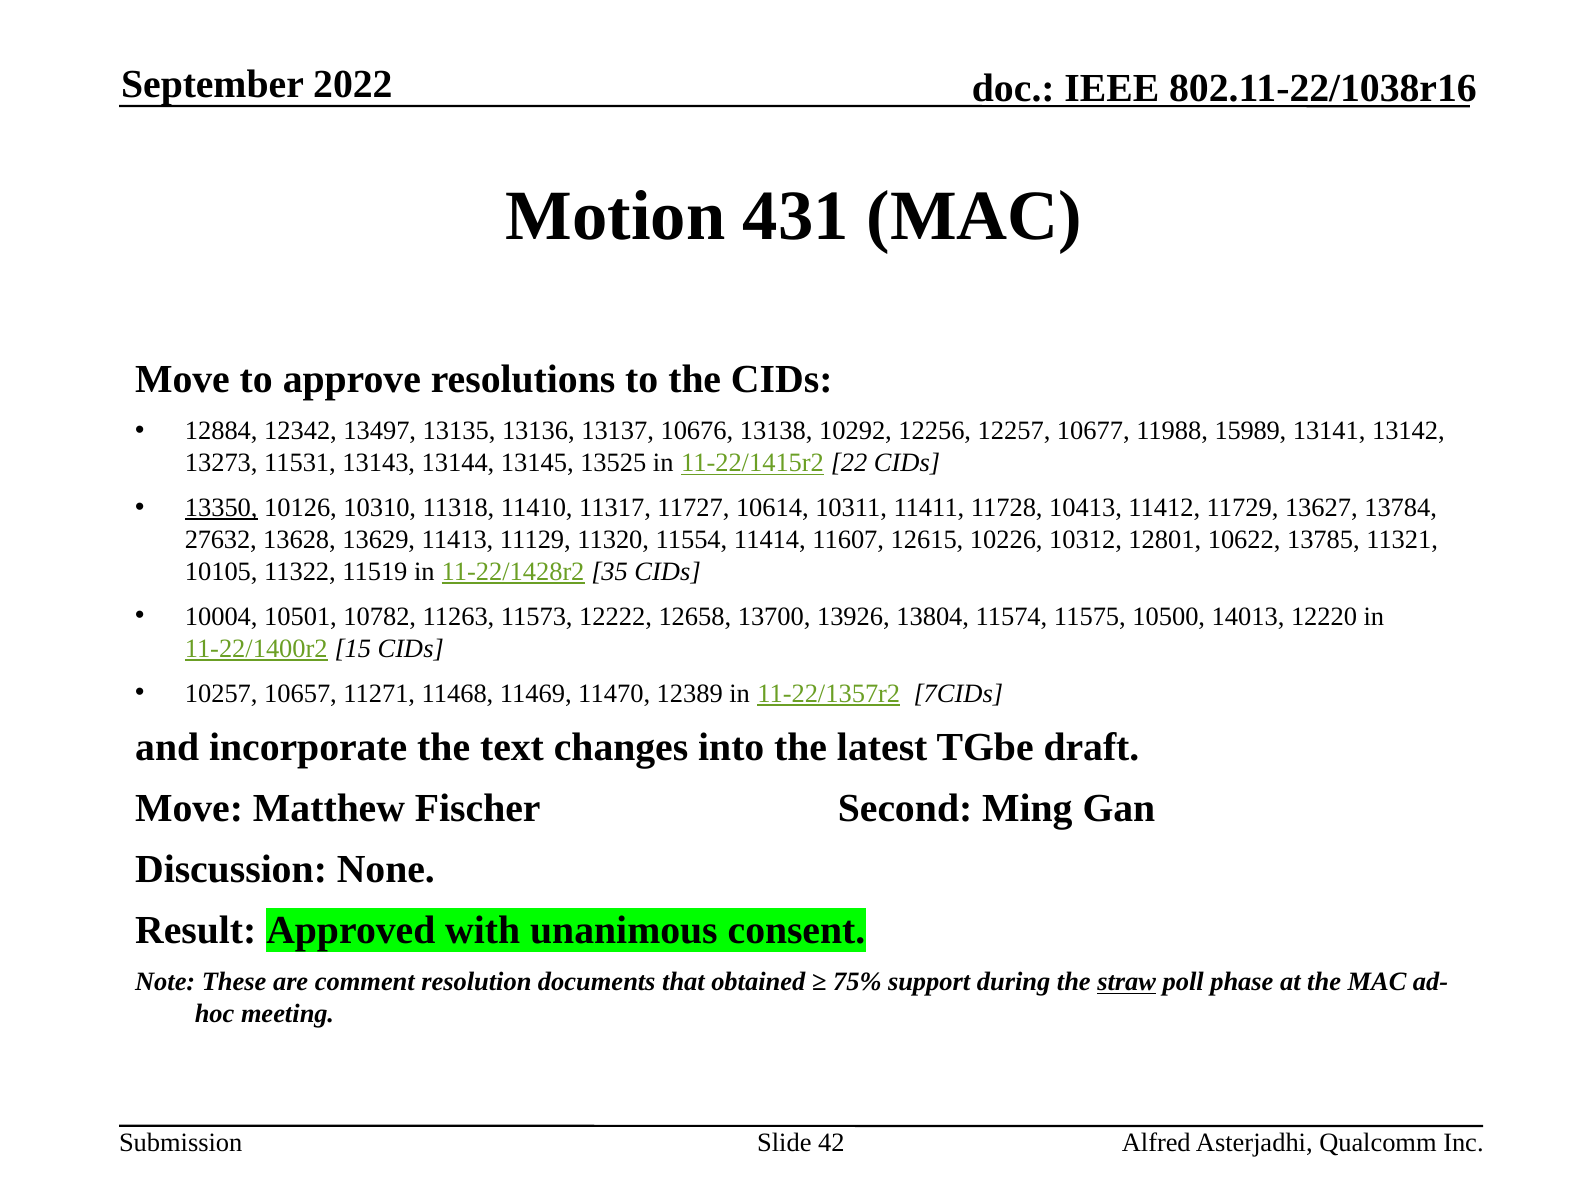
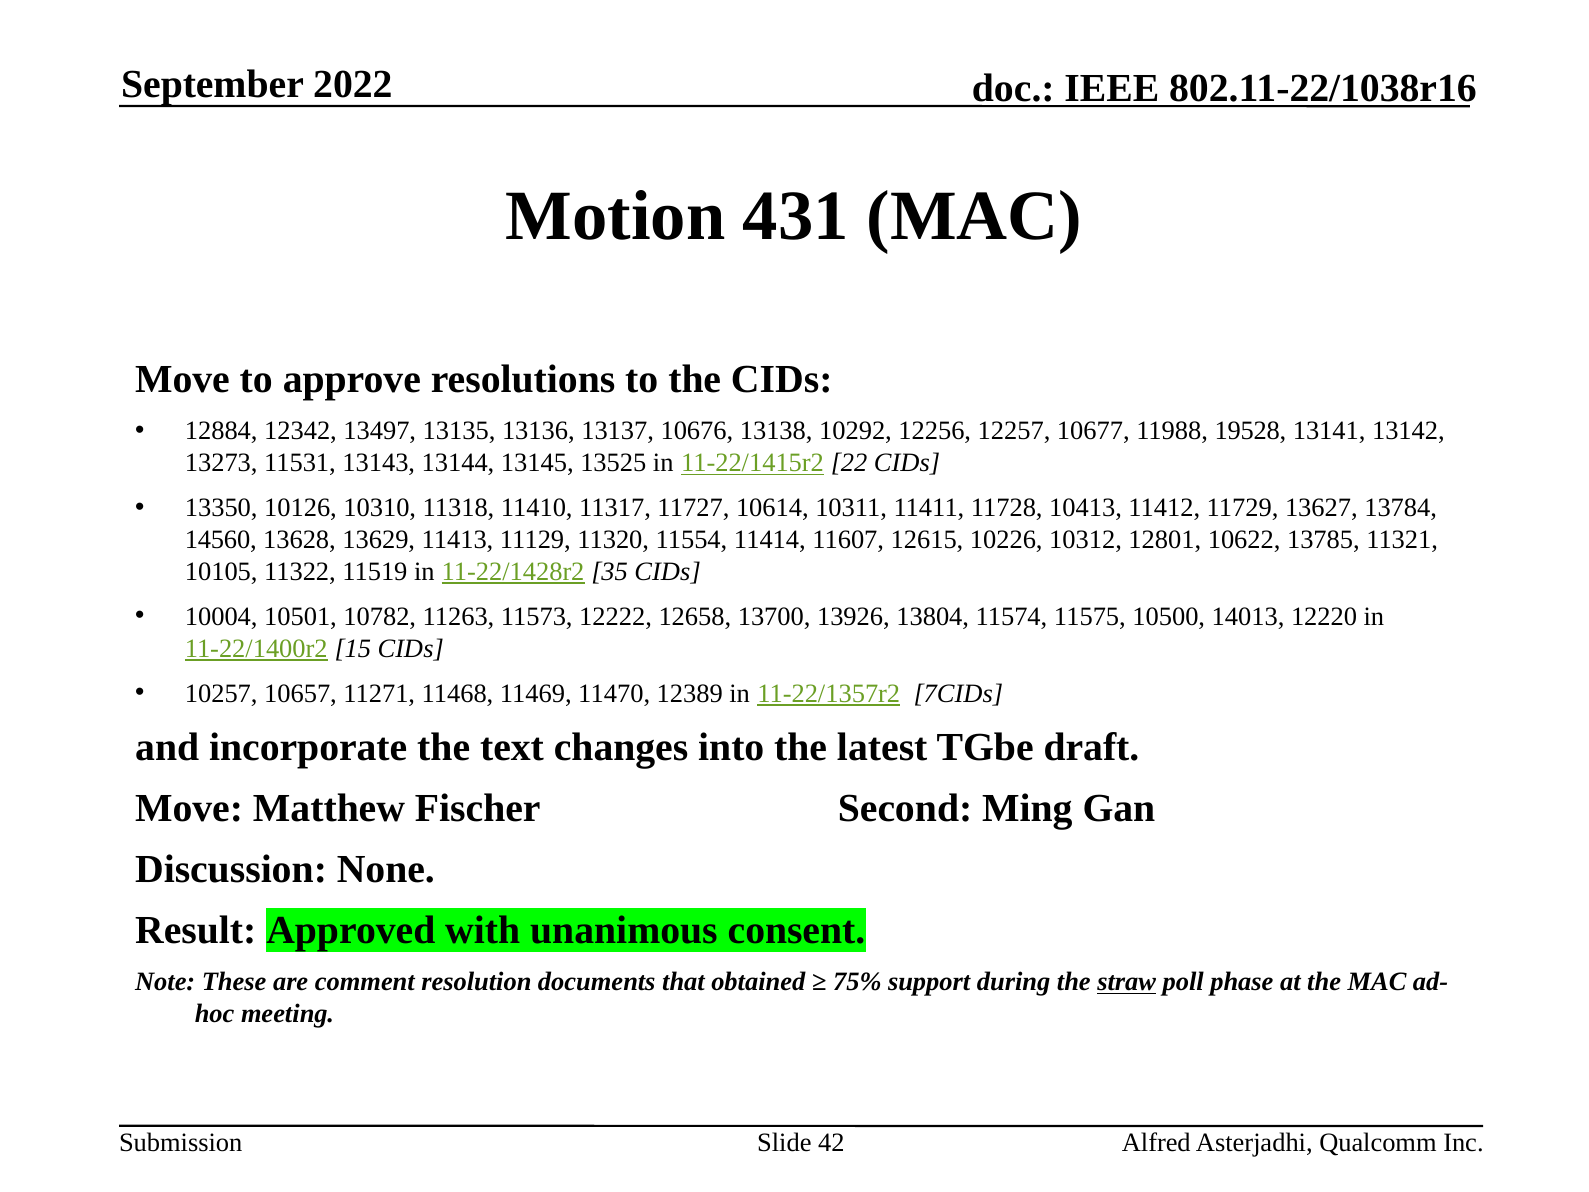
15989: 15989 -> 19528 (1250, 431)
13350 underline: present -> none (221, 508)
27632: 27632 -> 14560 (221, 540)
